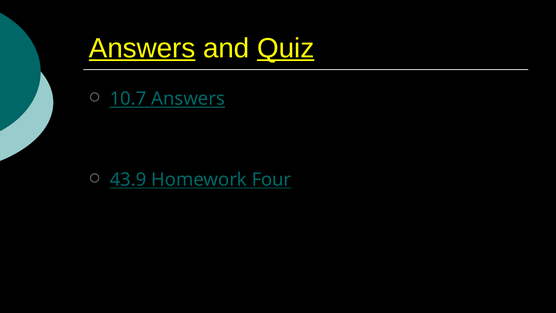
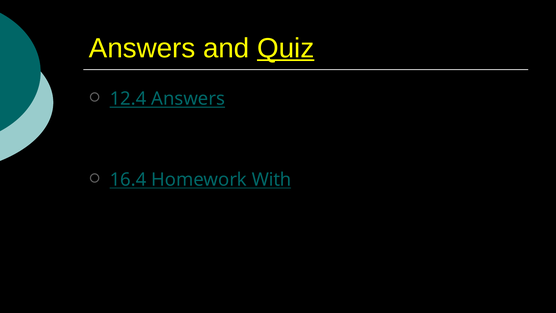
Answers underline: present -> none (142, 48)
10.7: 10.7 -> 12.4 (128, 99)
43.9: 43.9 -> 16.4 (128, 179)
Four: Four -> With (271, 179)
